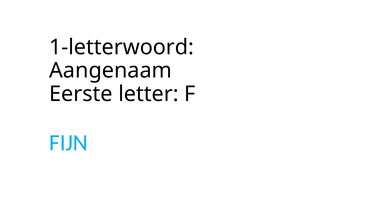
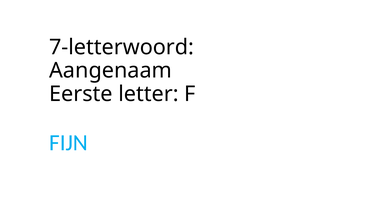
1-letterwoord: 1-letterwoord -> 7-letterwoord (122, 47)
